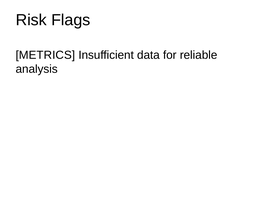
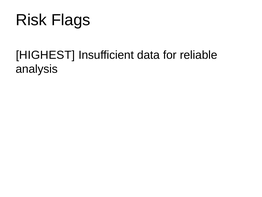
METRICS: METRICS -> HIGHEST (45, 55)
